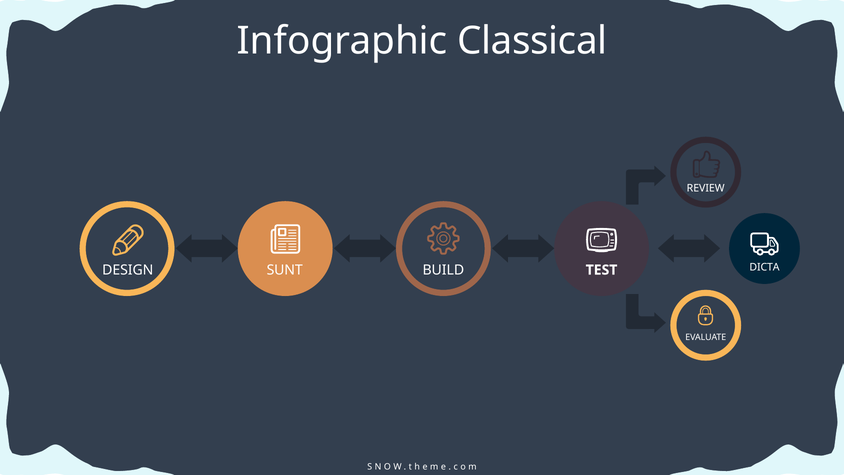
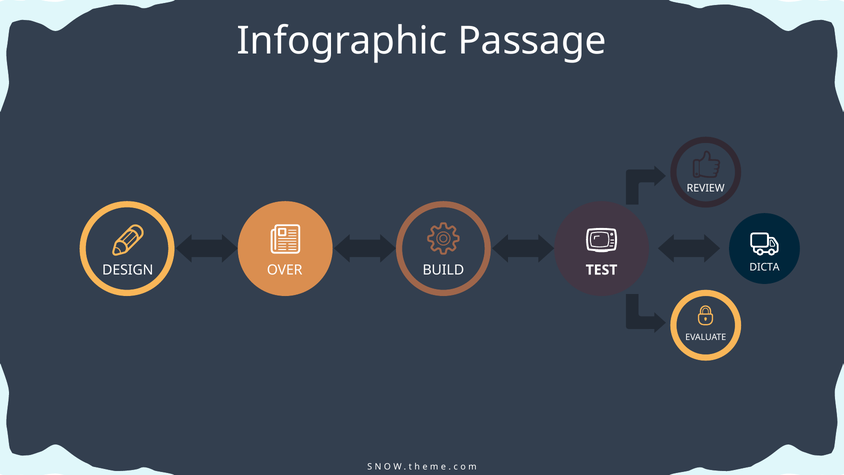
Classical: Classical -> Passage (532, 41)
SUNT: SUNT -> OVER (285, 270)
